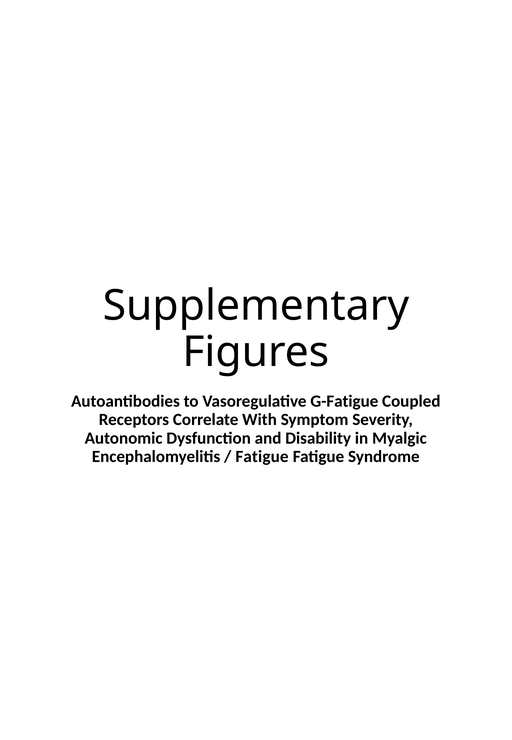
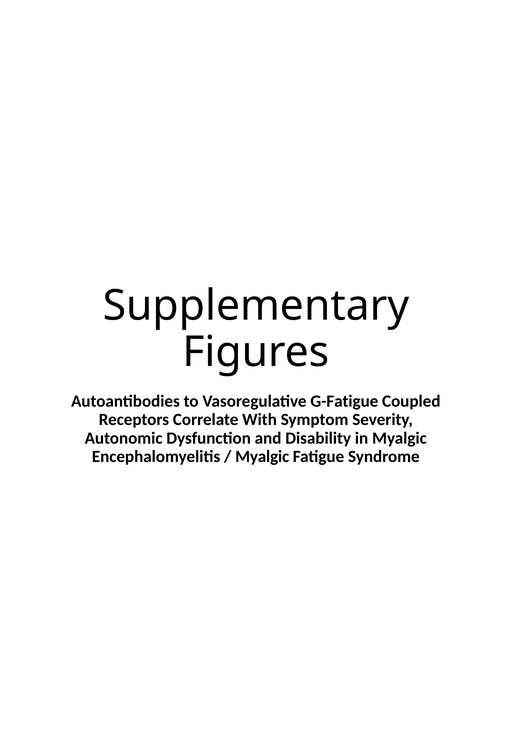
Fatigue: Fatigue -> Myalgic (262, 456)
